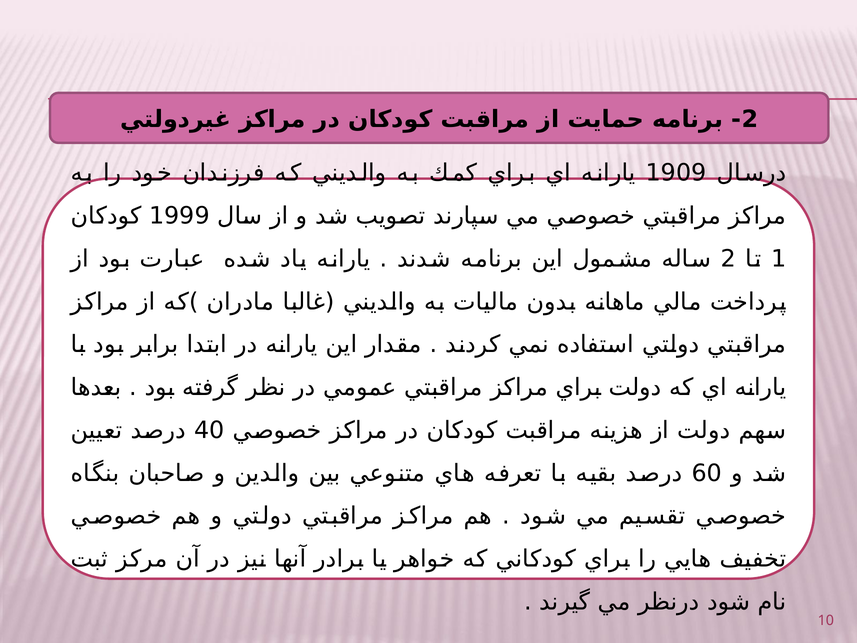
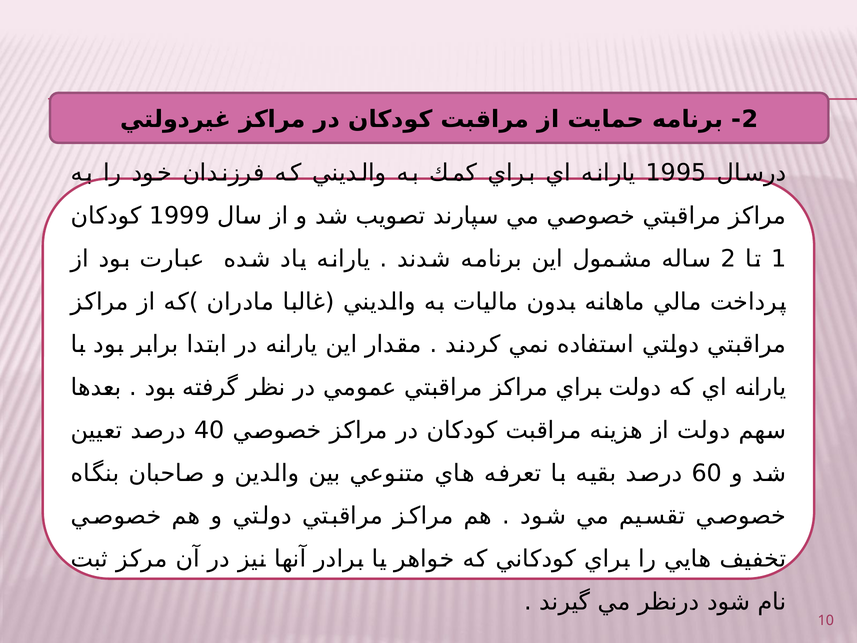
1909: 1909 -> 1995 (676, 173)
